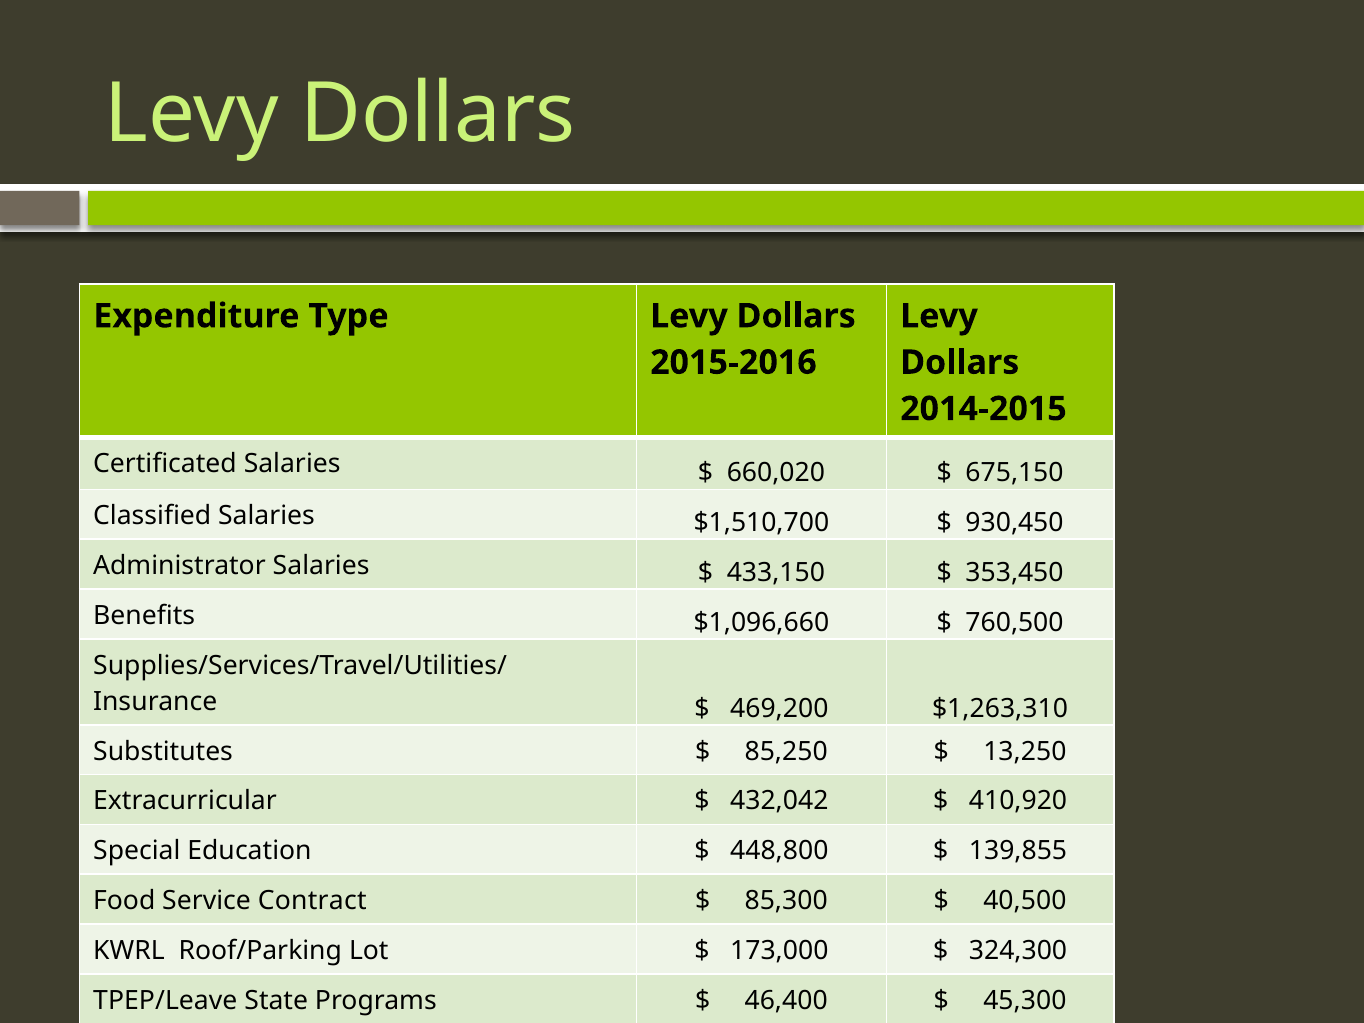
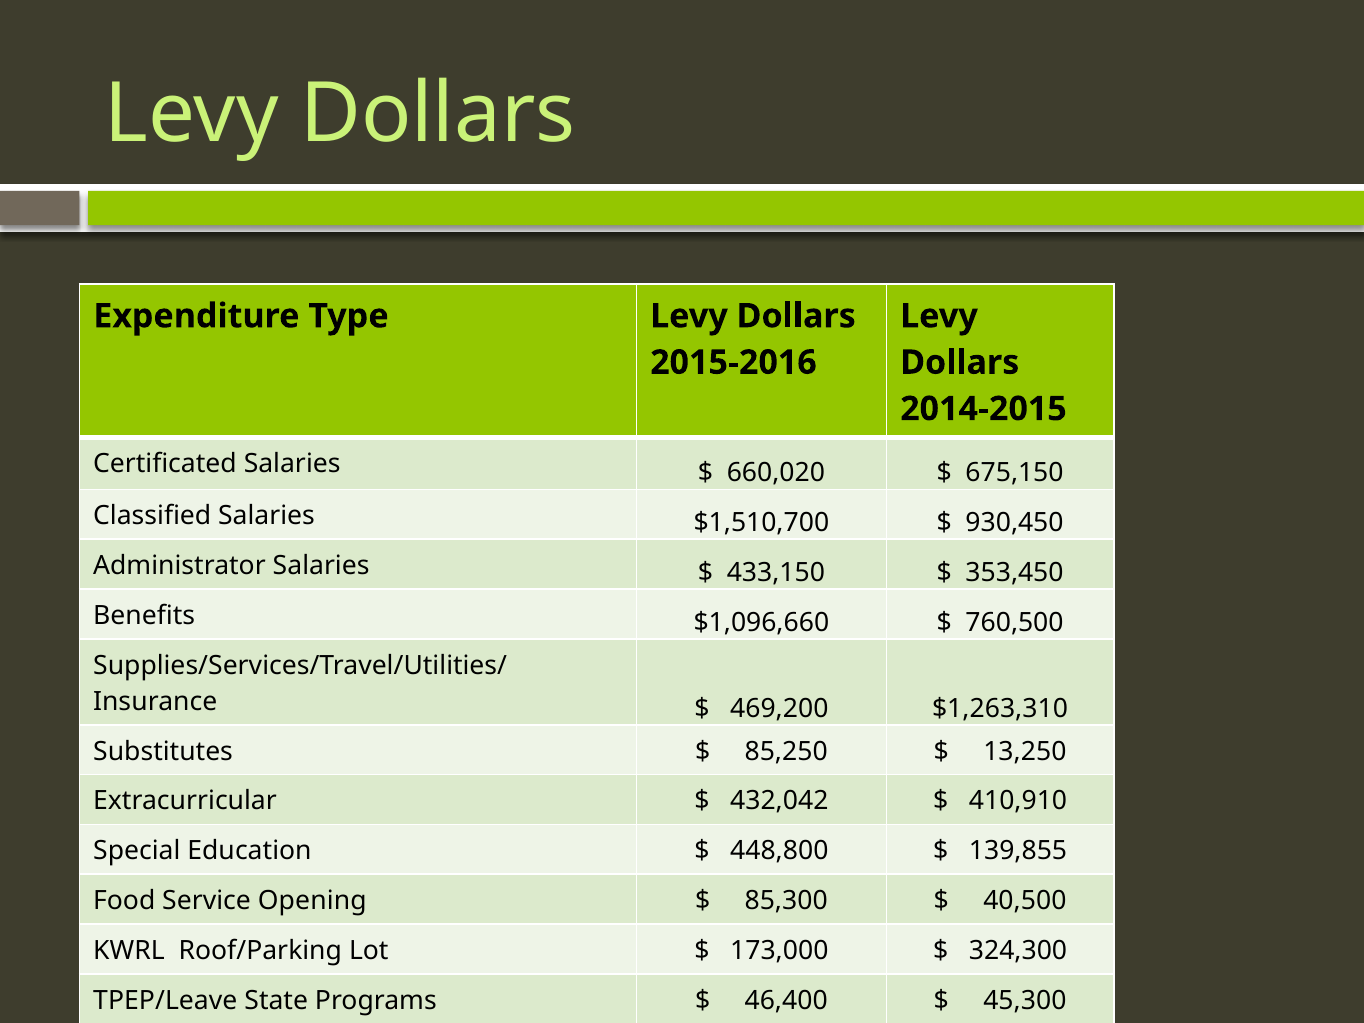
410,920: 410,920 -> 410,910 (1018, 801)
Contract: Contract -> Opening (312, 901)
